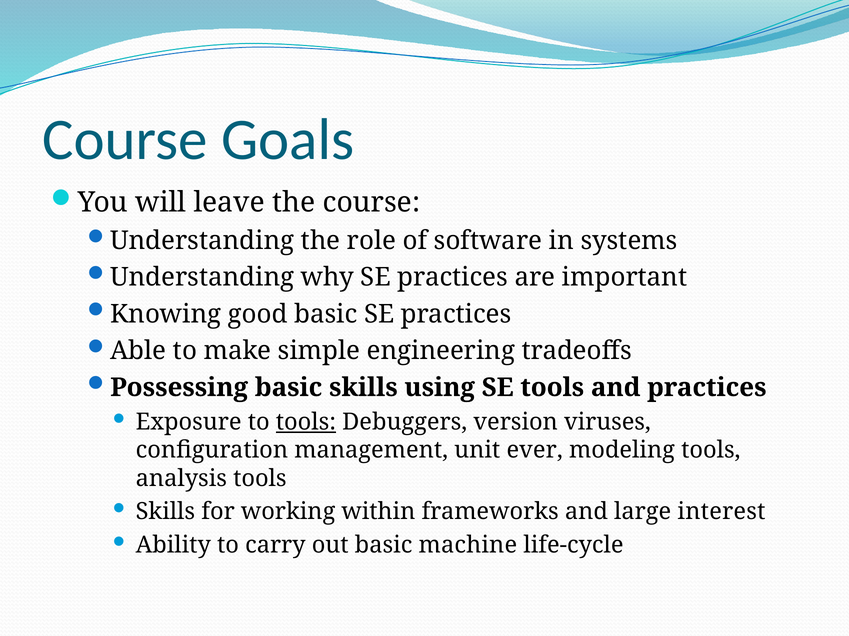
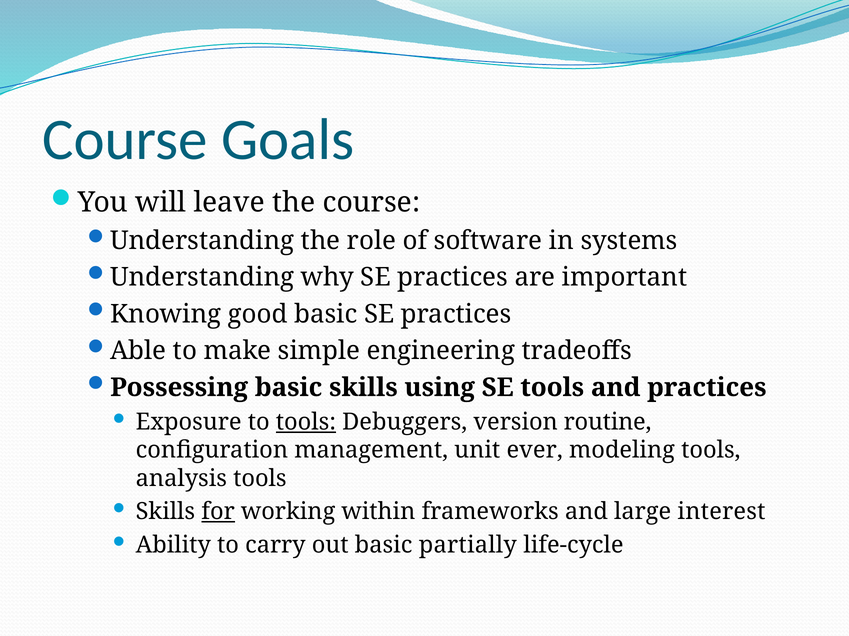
viruses: viruses -> routine (608, 422)
for underline: none -> present (218, 512)
machine: machine -> partially (468, 546)
